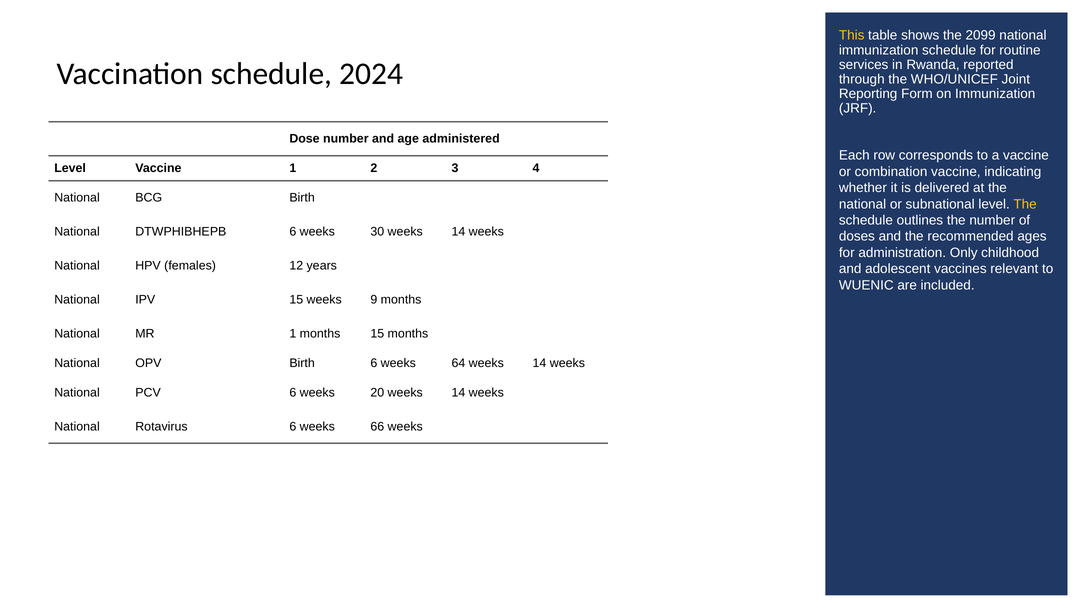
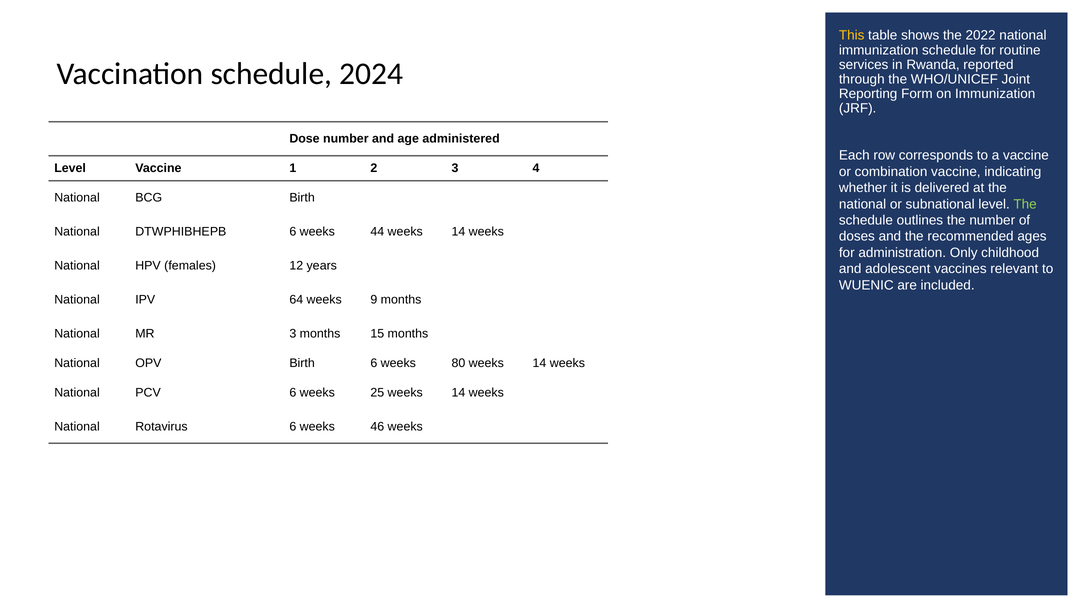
2099: 2099 -> 2022 (981, 36)
The colour: yellow -> light green (1025, 204)
30: 30 -> 44 (377, 232)
IPV 15: 15 -> 64 (296, 300)
MR 1: 1 -> 3 (293, 334)
64: 64 -> 80 (458, 363)
20: 20 -> 25 (377, 393)
66: 66 -> 46 (377, 427)
